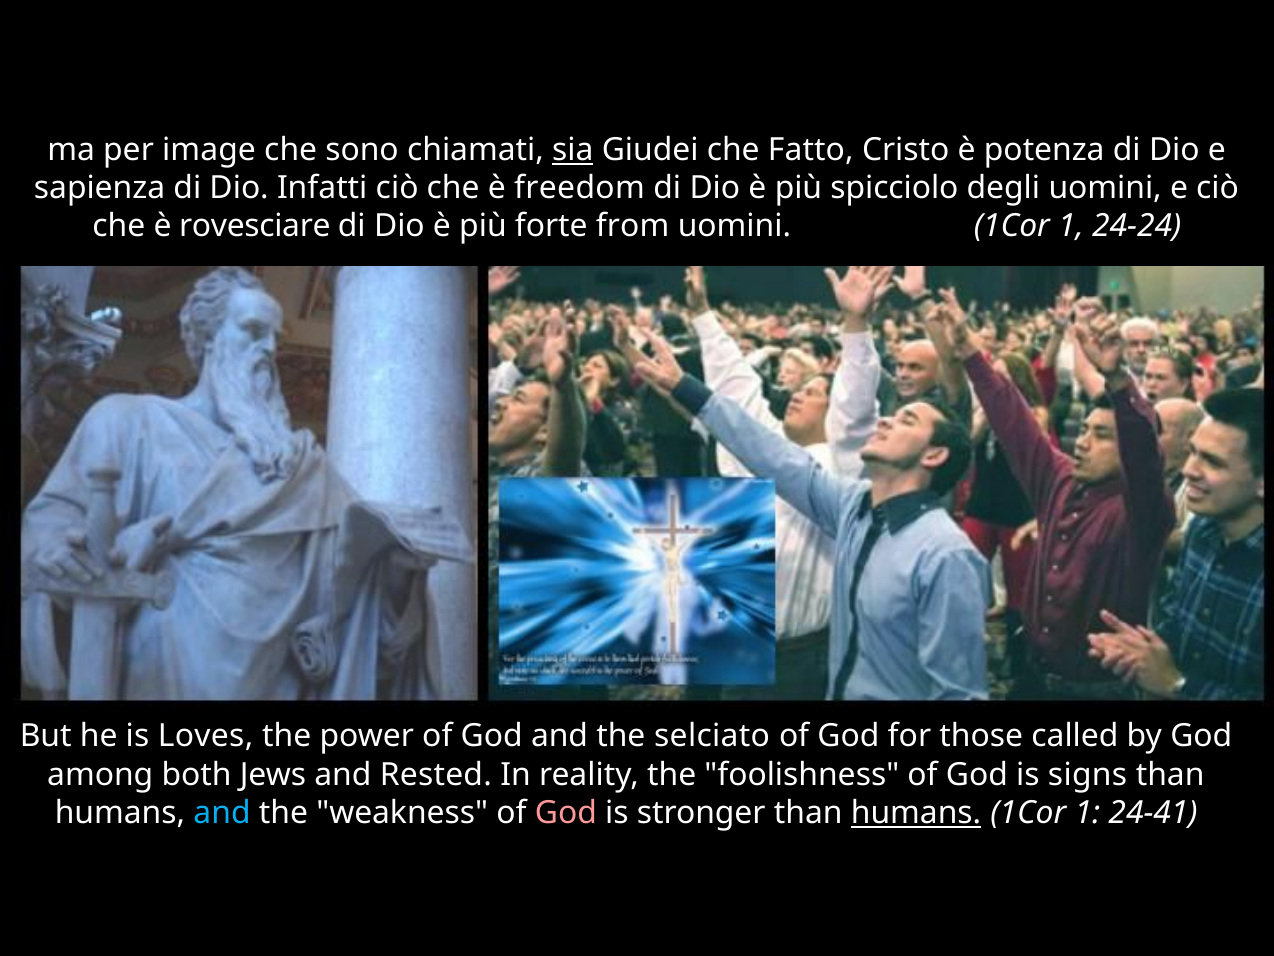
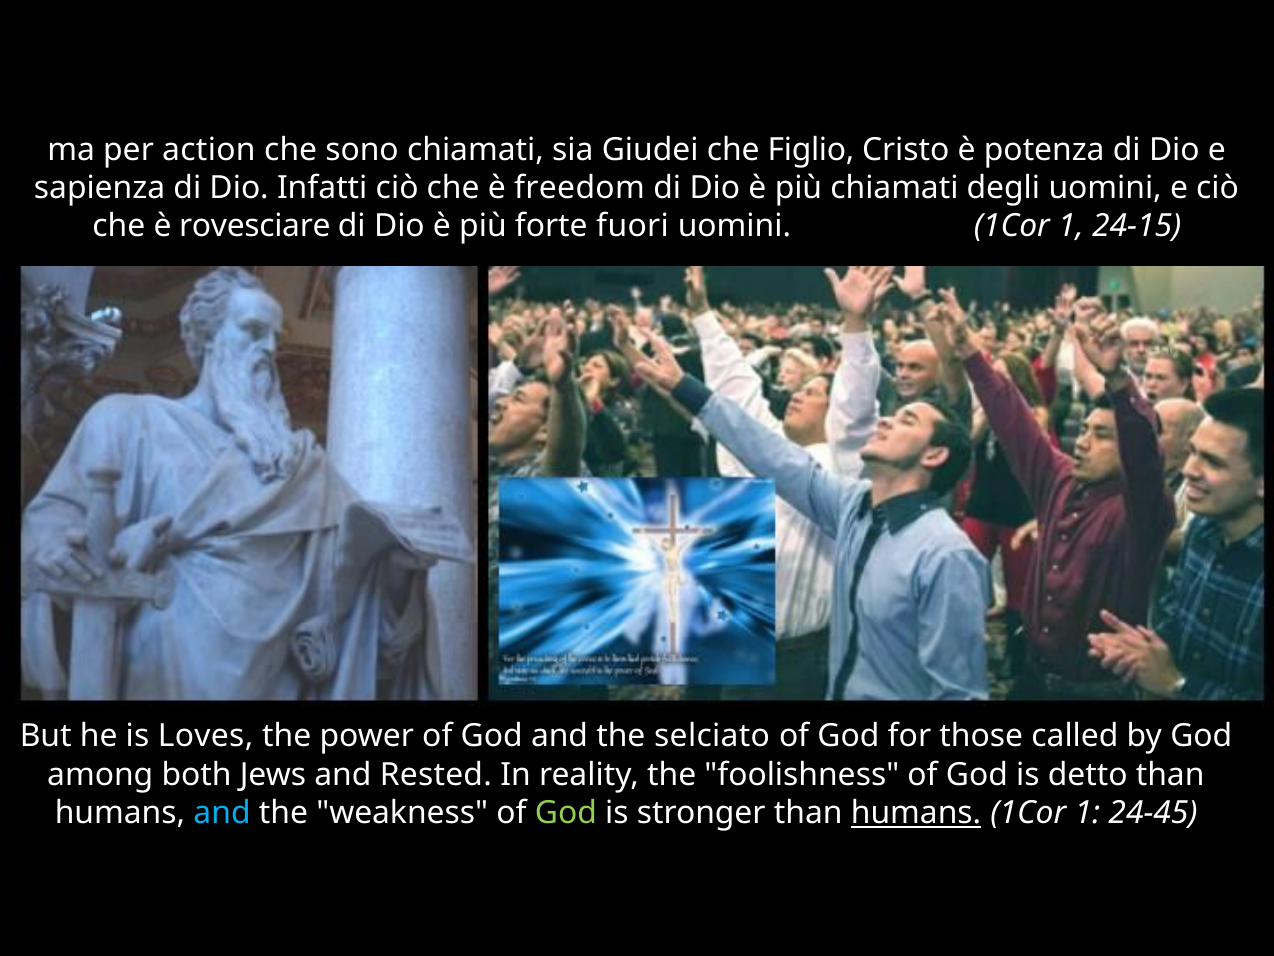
image: image -> action (209, 150)
sia underline: present -> none (573, 150)
Fatto: Fatto -> Figlio (811, 150)
più spicciolo: spicciolo -> chiamati (894, 188)
from: from -> fuori (633, 226)
24-24: 24-24 -> 24-15 (1137, 226)
signs: signs -> detto (1088, 774)
God colour: pink -> light green (566, 812)
24-41: 24-41 -> 24-45 (1153, 812)
